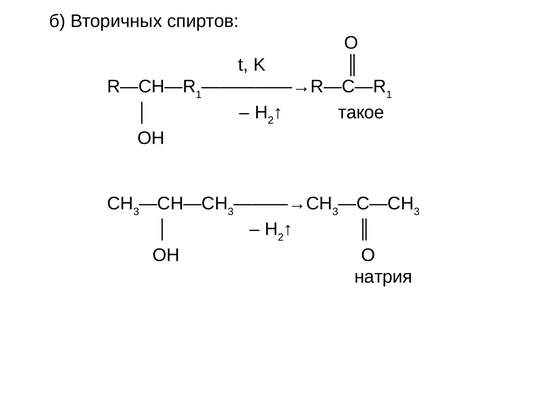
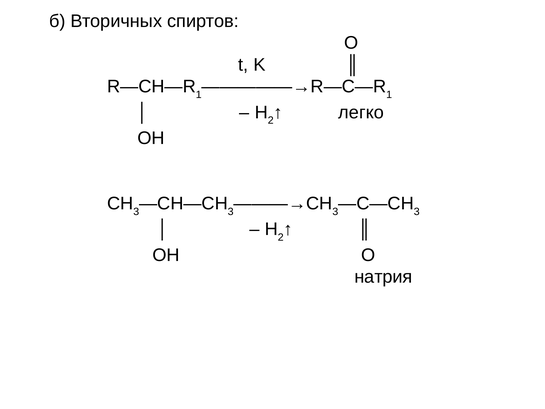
такое: такое -> легко (361, 112)
